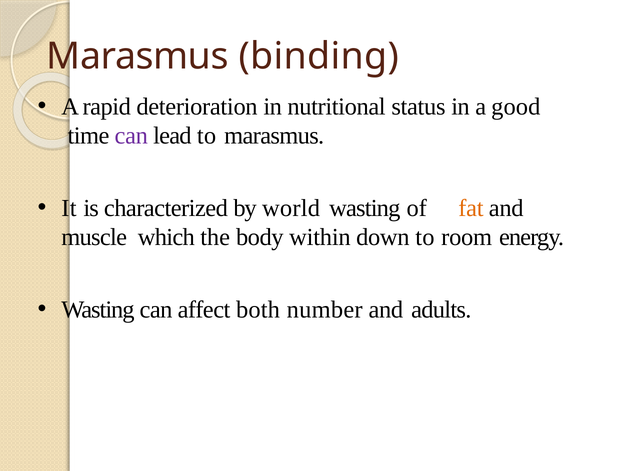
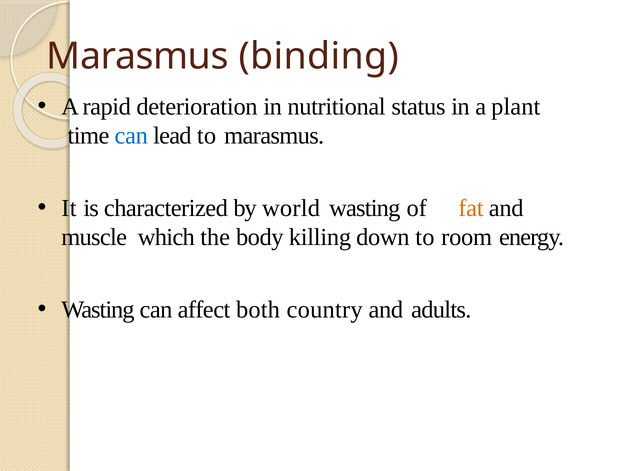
good: good -> plant (516, 107)
can colour: purple -> blue (131, 136)
within: within -> killing (320, 238)
number: number -> country (325, 310)
